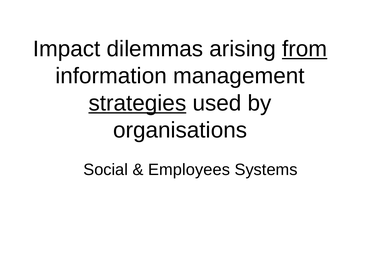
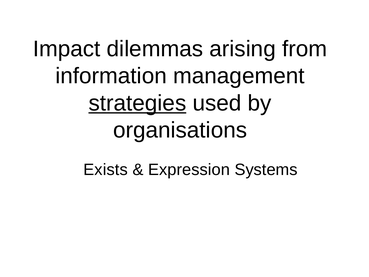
from underline: present -> none (305, 49)
Social: Social -> Exists (106, 170)
Employees: Employees -> Expression (189, 170)
